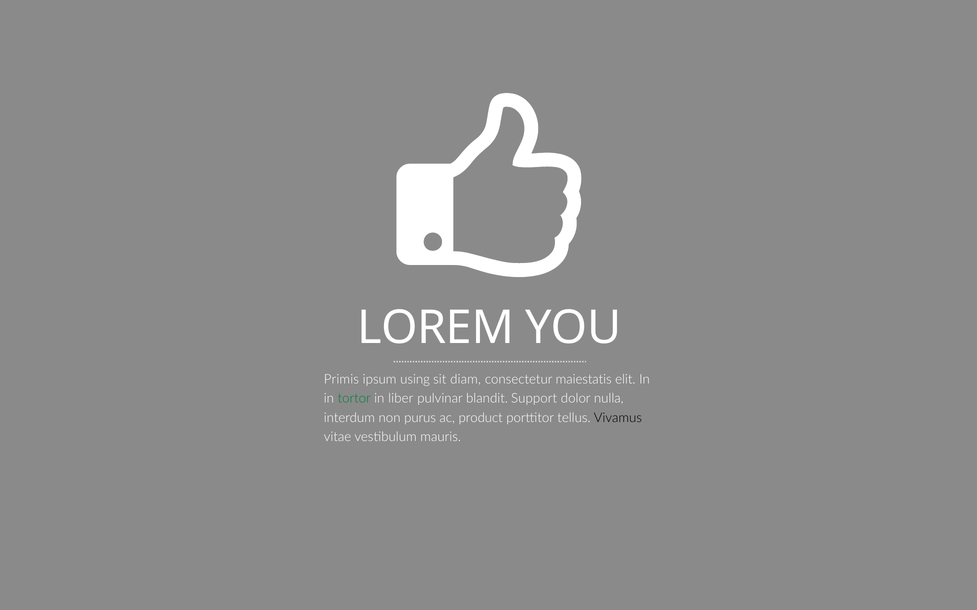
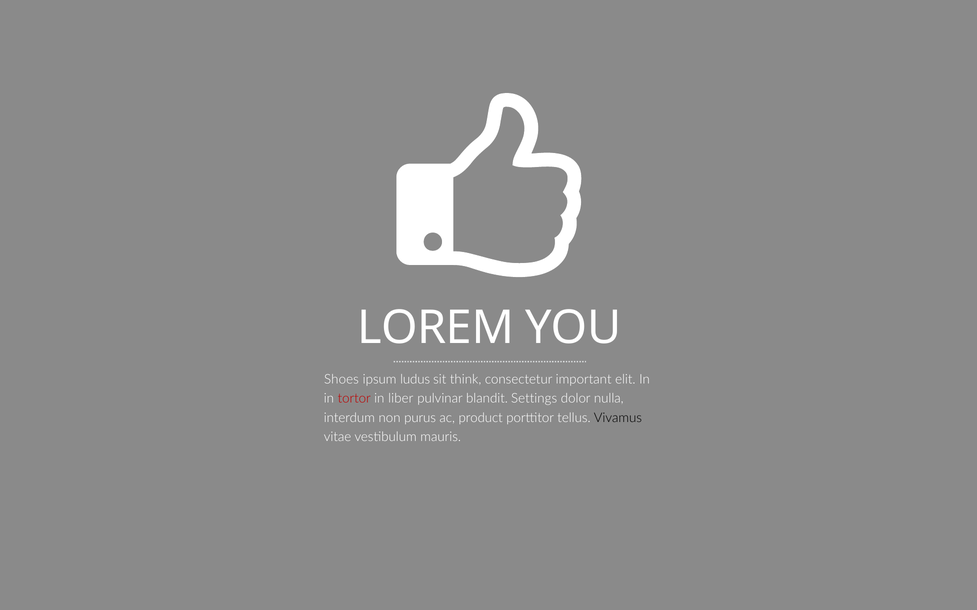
Primis: Primis -> Shoes (341, 380)
using: using -> ludus (415, 380)
diam: diam -> think (466, 380)
maiestatis: maiestatis -> important (584, 380)
tortor colour: green -> red (354, 399)
Support: Support -> Settings (534, 399)
